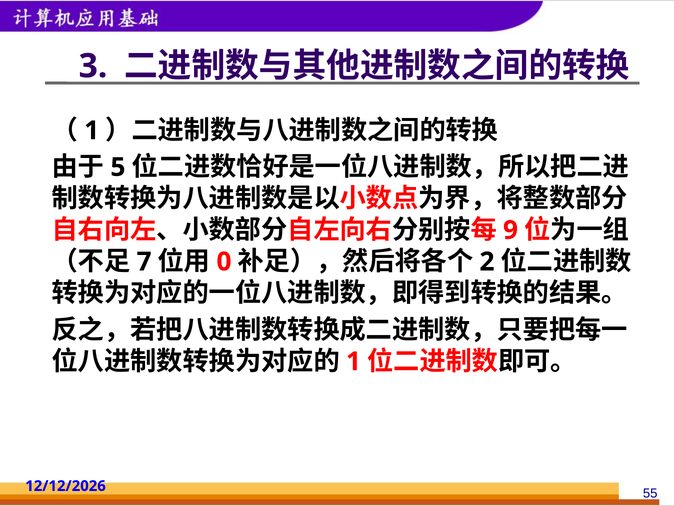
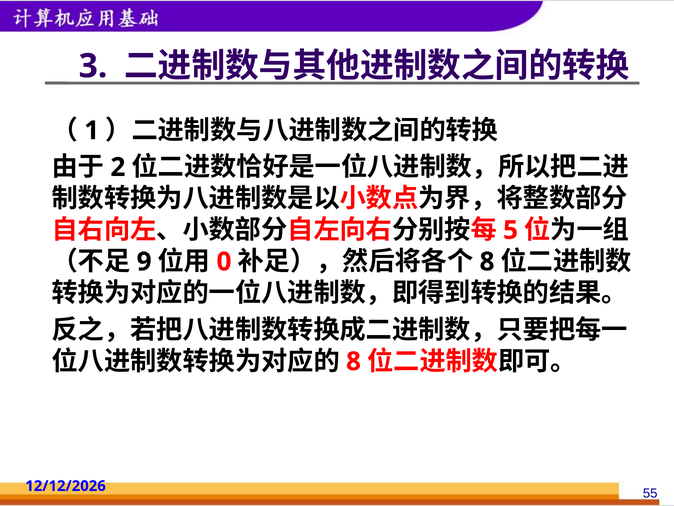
5: 5 -> 2 (118, 167)
9: 9 -> 5 (511, 230)
7: 7 -> 9 (144, 261)
2: 2 -> 8 (487, 261)
1: 1 -> 8 (353, 361)
